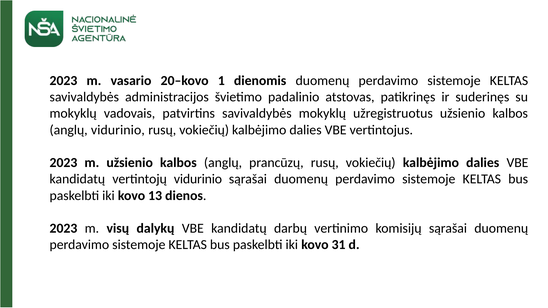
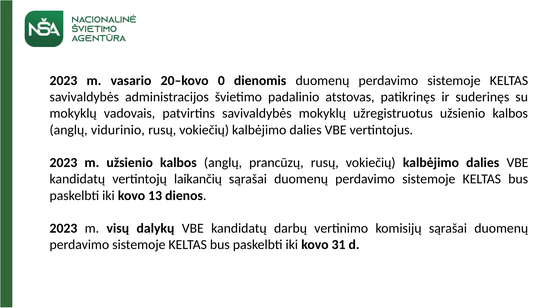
1: 1 -> 0 (221, 81)
vertintojų vidurinio: vidurinio -> laikančių (198, 179)
